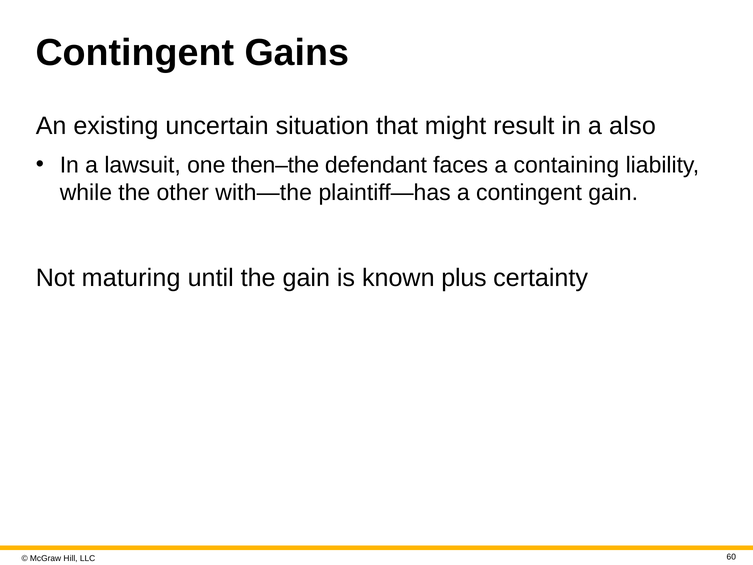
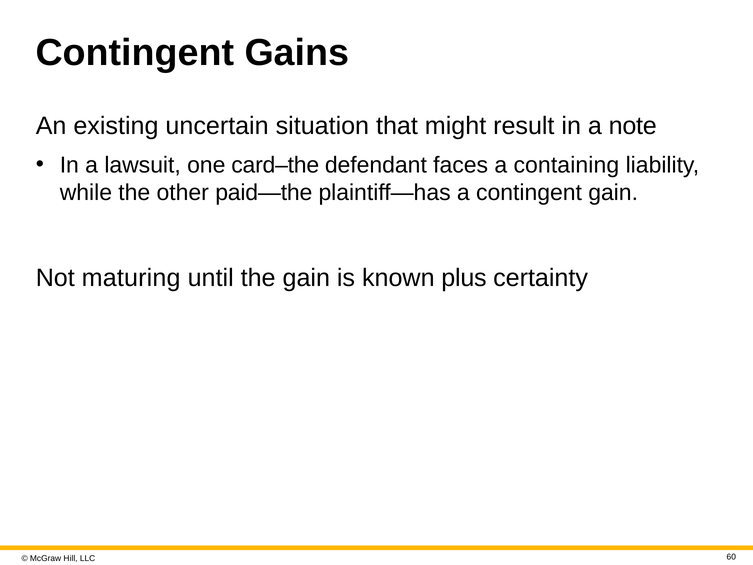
also: also -> note (633, 126)
then–the: then–the -> card–the (275, 165)
with—the: with—the -> paid—the (264, 192)
